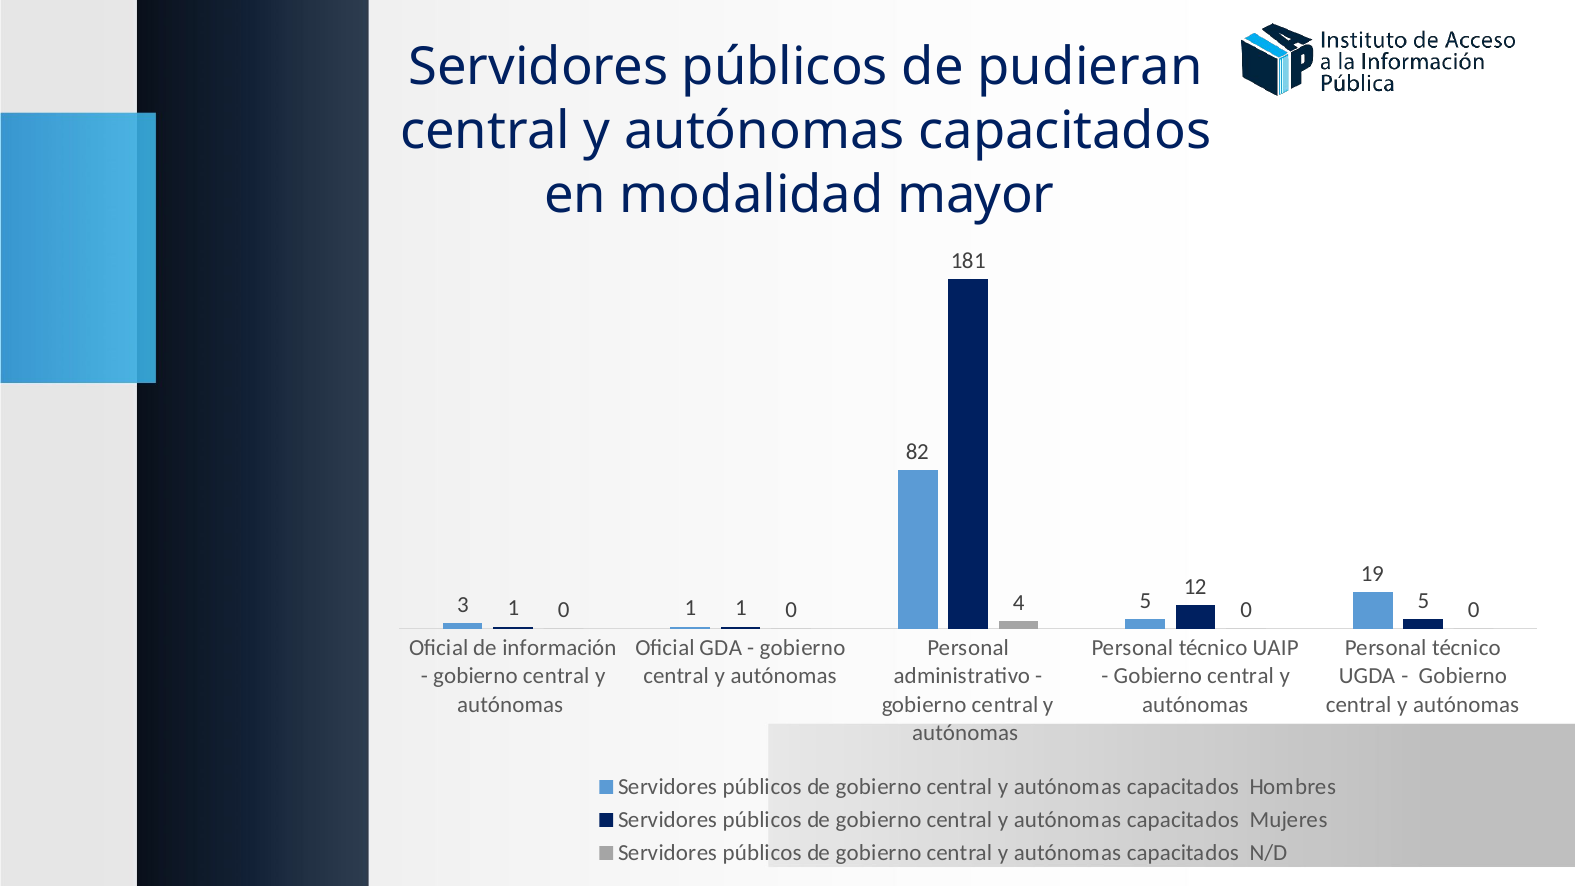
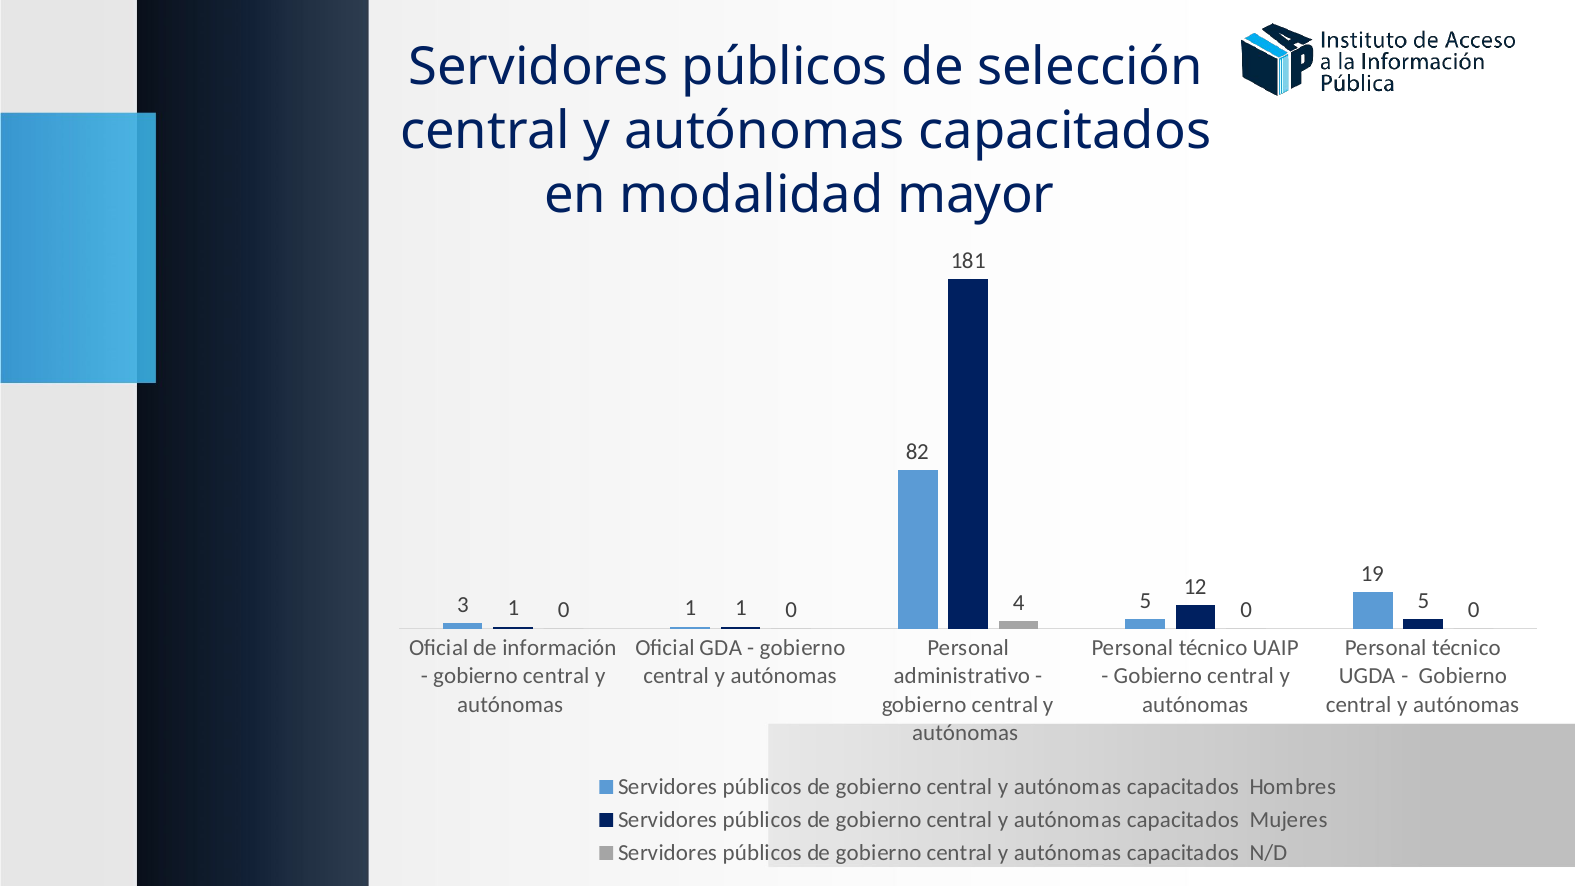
pudieran: pudieran -> selección (1090, 67)
